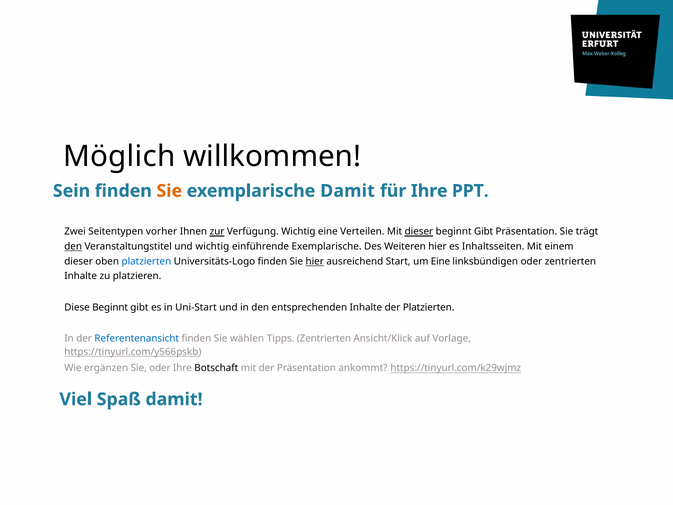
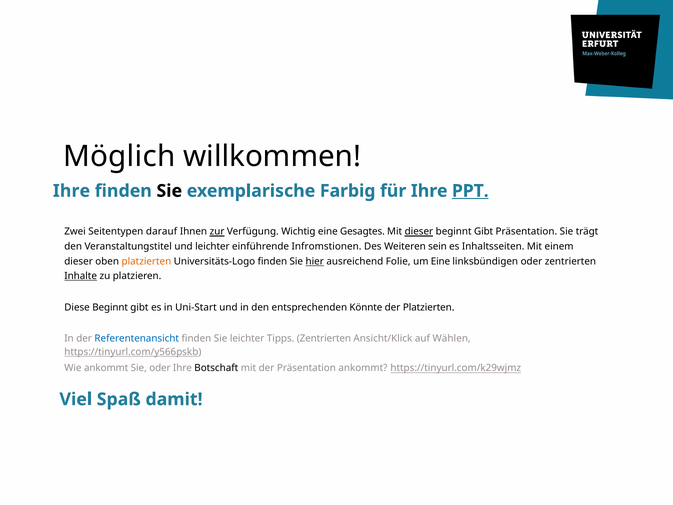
Sein: Sein -> Ihre (71, 191)
Sie colour: orange -> black (169, 191)
exemplarische Damit: Damit -> Farbig (348, 191)
PPT underline: none -> present (470, 191)
vorher: vorher -> darauf (162, 232)
Verteilen: Verteilen -> Gesagtes (362, 232)
den underline: present -> none (73, 246)
und wichtig: wichtig -> leichter (212, 246)
einführende Exemplarische: Exemplarische -> Infromstionen (327, 246)
Weiteren hier: hier -> sein (438, 246)
platzierten colour: blue -> orange (146, 261)
Start: Start -> Folie (398, 261)
Inhalte underline: none -> present (81, 276)
entsprechenden Inhalte: Inhalte -> Könnte (366, 307)
Sie wählen: wählen -> leichter (247, 338)
Vorlage: Vorlage -> Wählen (452, 338)
Wie ergänzen: ergänzen -> ankommt (106, 368)
